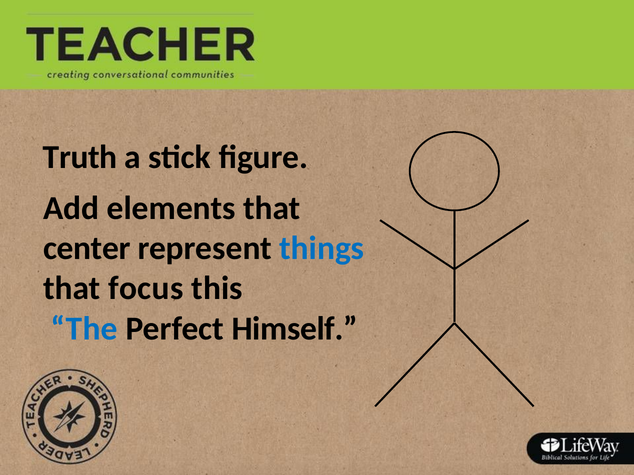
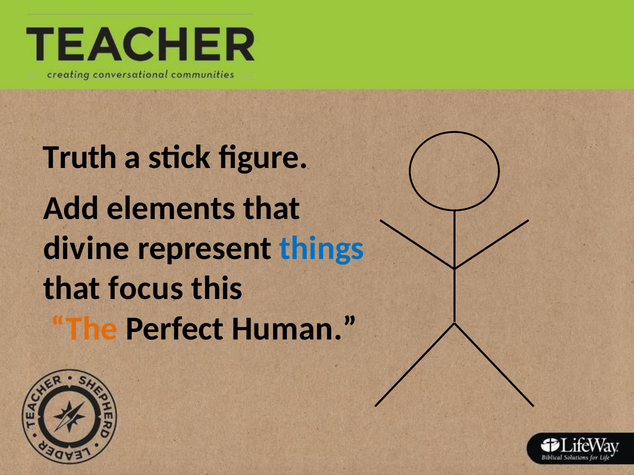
center: center -> divine (86, 248)
The colour: blue -> orange (84, 329)
Himself: Himself -> Human (294, 329)
